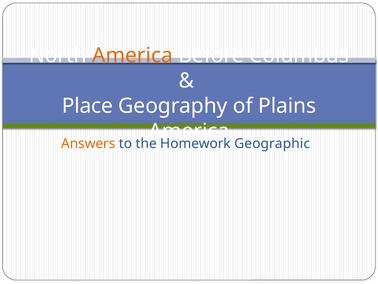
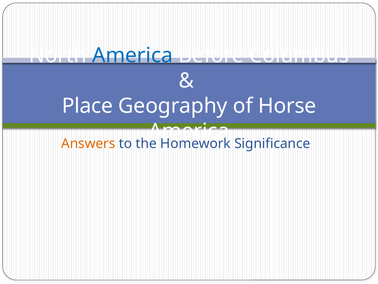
America colour: orange -> blue (132, 55)
Plains: Plains -> Horse (287, 106)
Geographic: Geographic -> Significance (272, 143)
